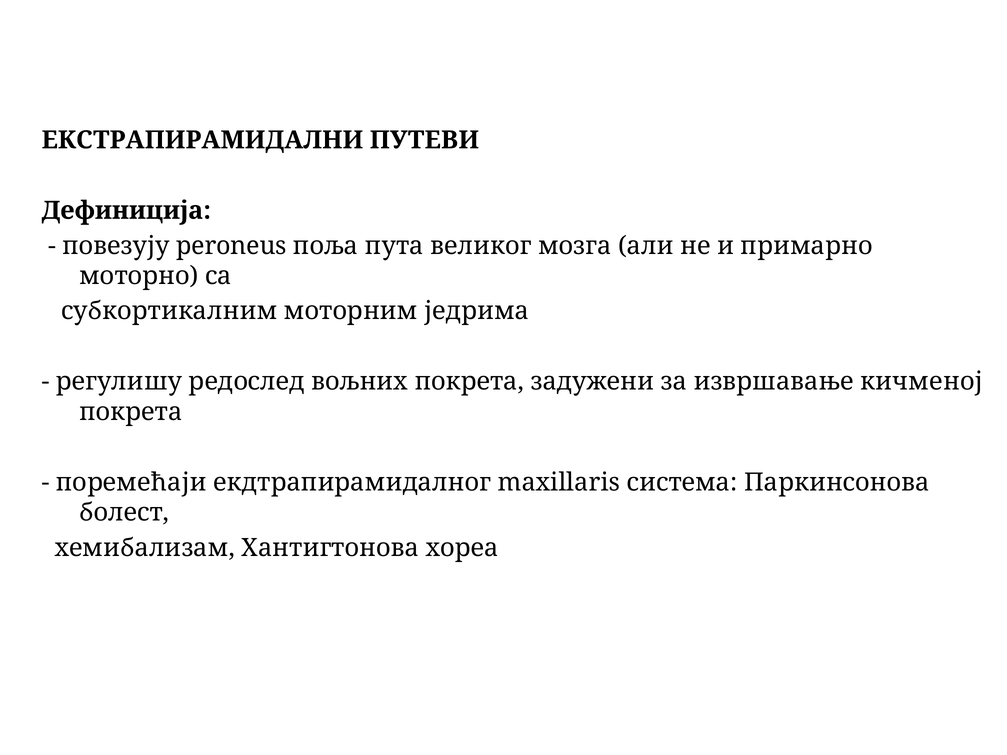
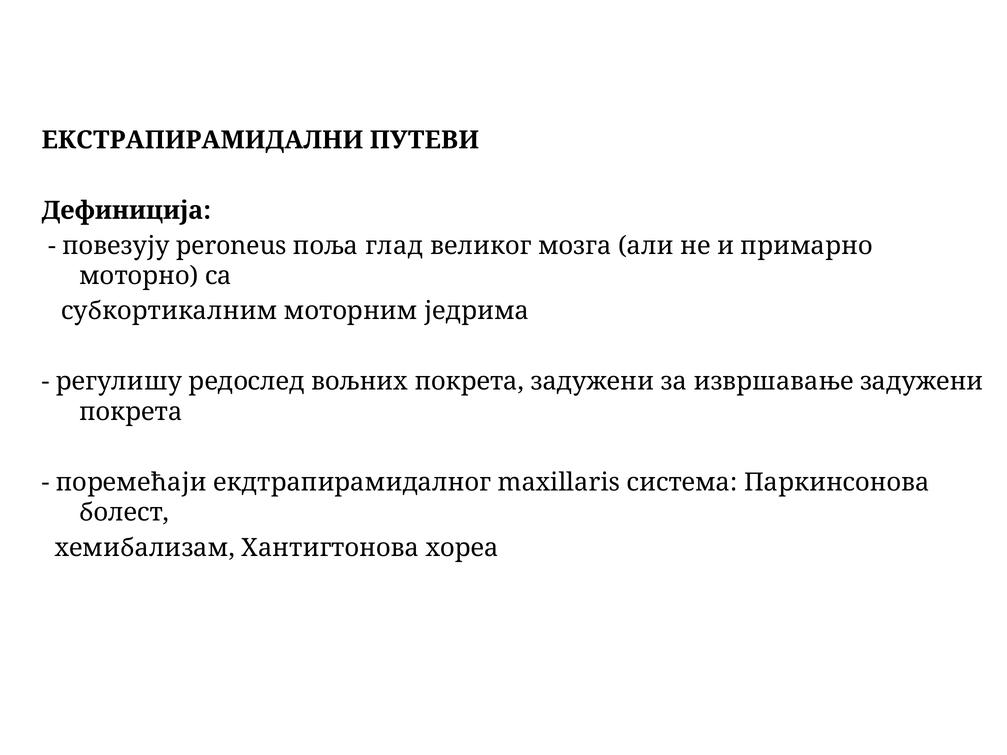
пута: пута -> глад (394, 246)
извршавање кичменој: кичменој -> задужени (922, 382)
